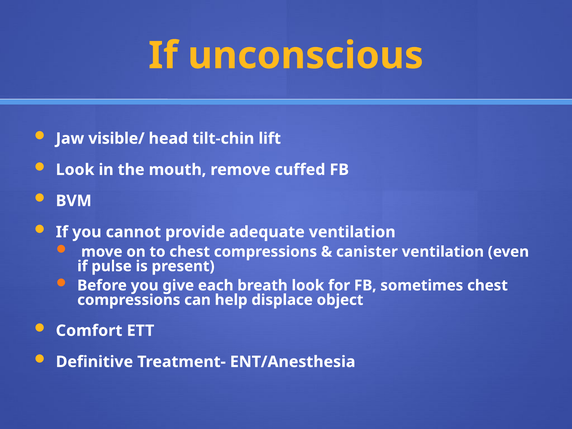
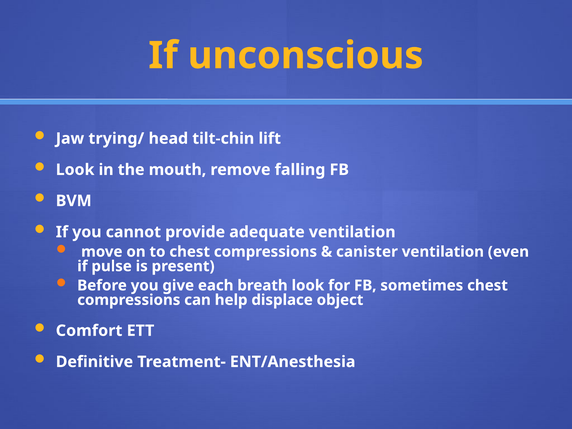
visible/: visible/ -> trying/ (116, 139)
cuffed: cuffed -> falling (300, 170)
